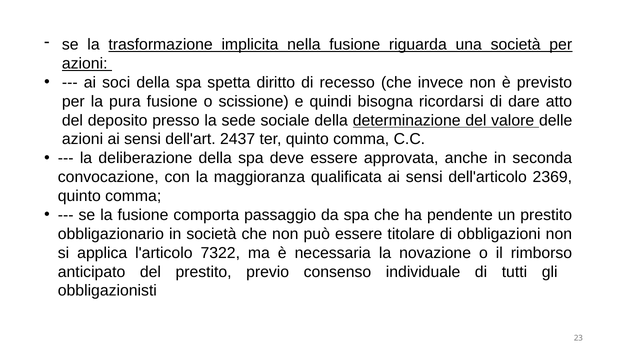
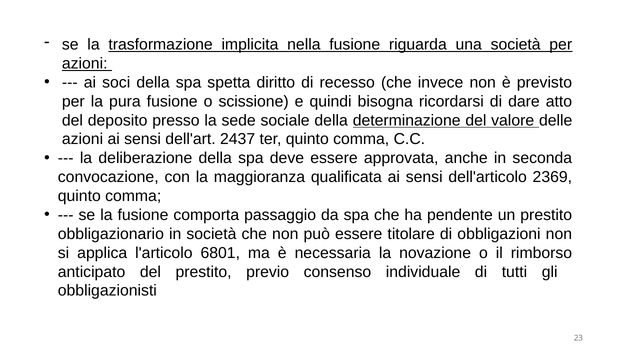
7322: 7322 -> 6801 (220, 253)
